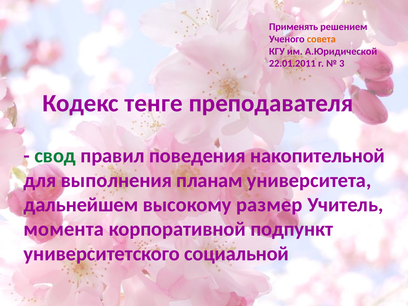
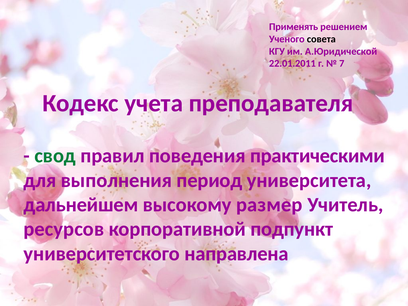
совета colour: orange -> black (321, 39)
3: 3 -> 7 (342, 64)
тенге: тенге -> учета (154, 103)
накопительной: накопительной -> практическими (318, 156)
планам: планам -> период (209, 180)
момента: момента -> ресурсов (64, 229)
социальной: социальной -> направлена (237, 254)
